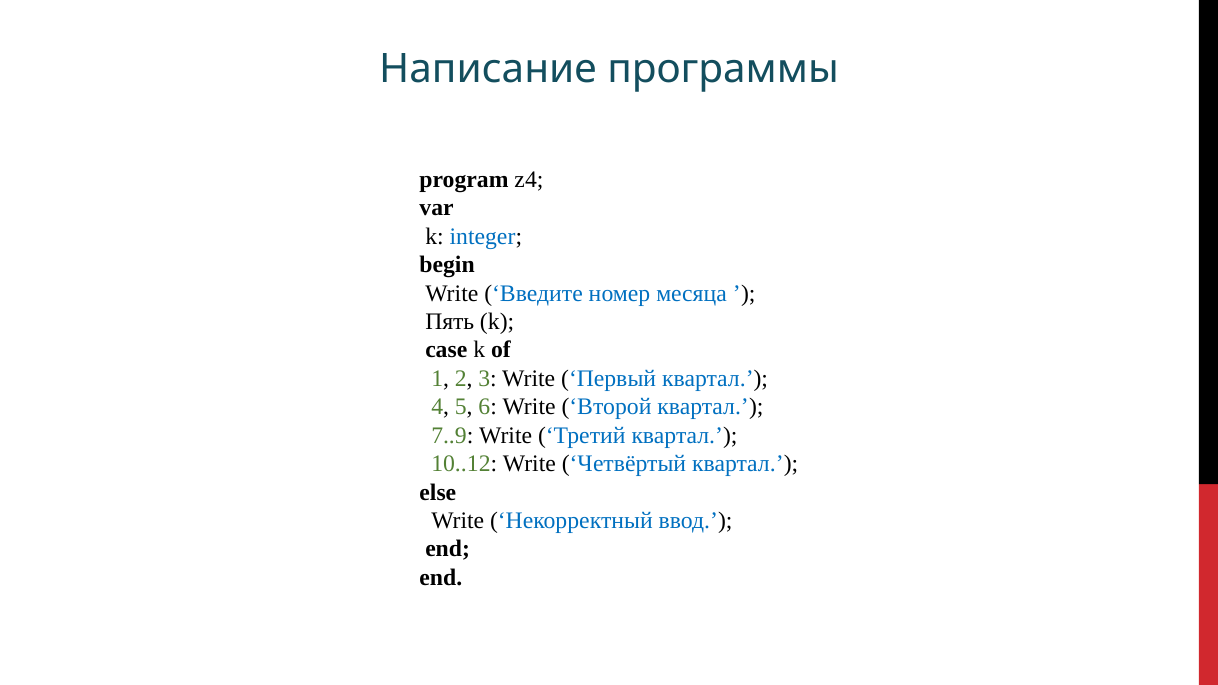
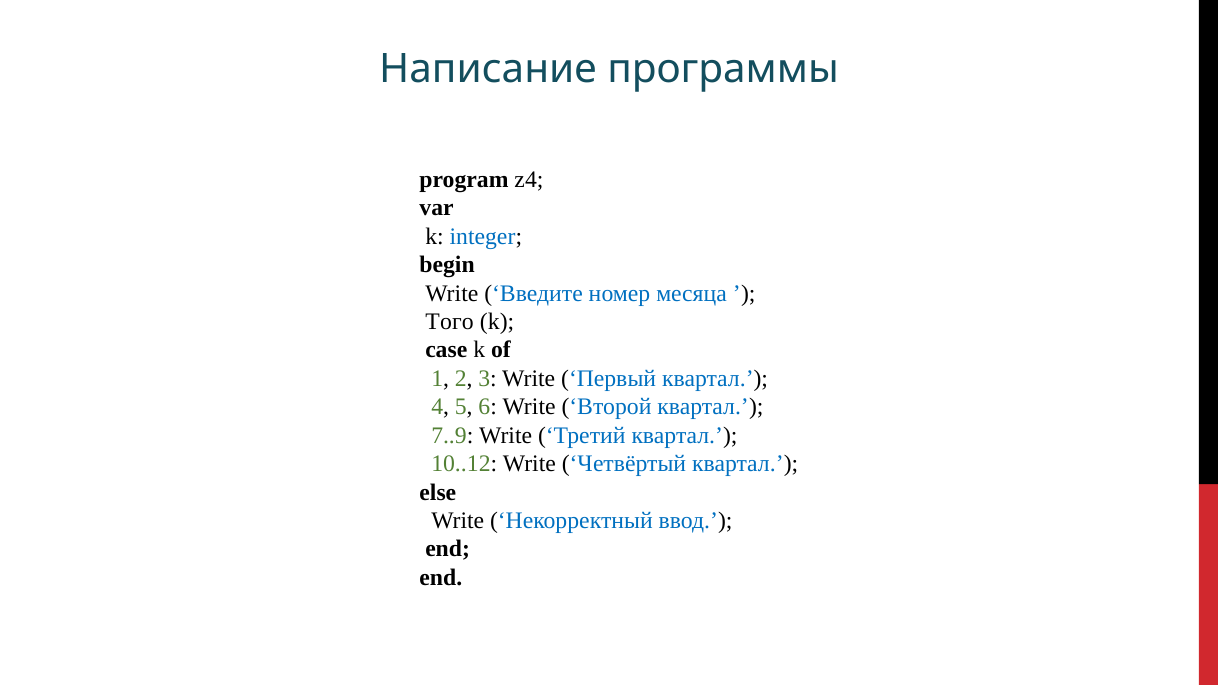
Пять: Пять -> Того (450, 322)
